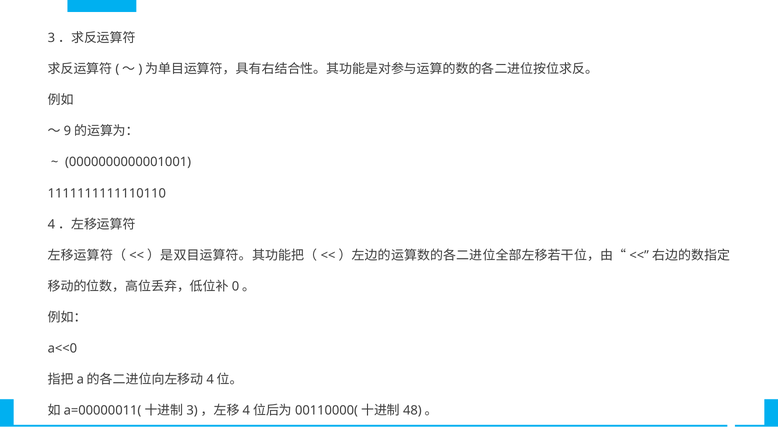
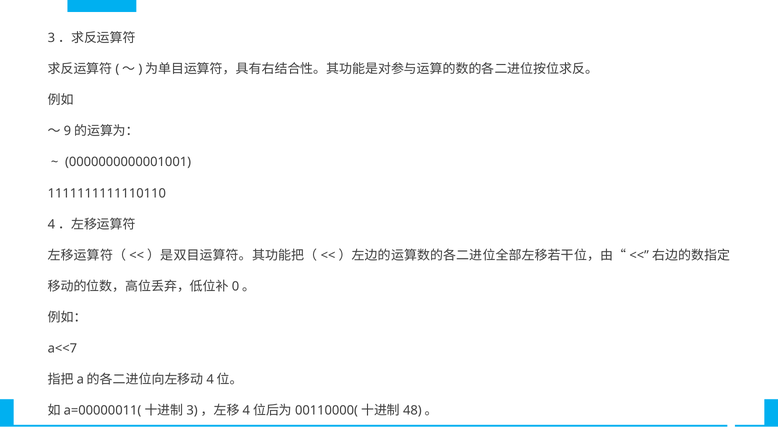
a<<0: a<<0 -> a<<7 (62, 349)
